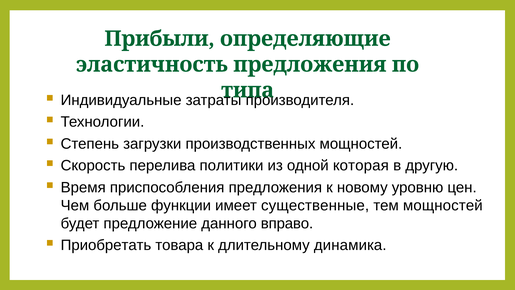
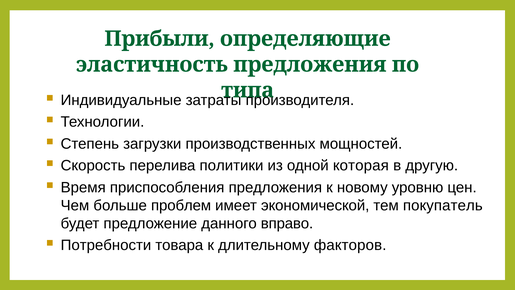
функции: функции -> проблем (181, 205)
существенные: существенные -> экономической (315, 205)
тем мощностей: мощностей -> покупатель (443, 205)
Приобретать: Приобретать -> Потребности (106, 245)
динамика: динамика -> факторов (350, 245)
